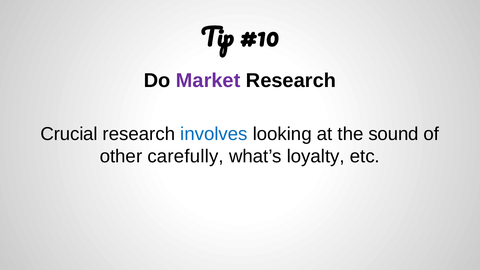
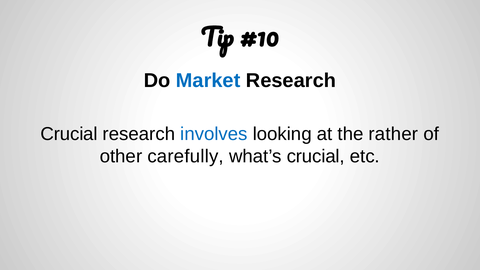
Market colour: purple -> blue (208, 81)
sound: sound -> rather (393, 134)
what’s loyalty: loyalty -> crucial (316, 156)
